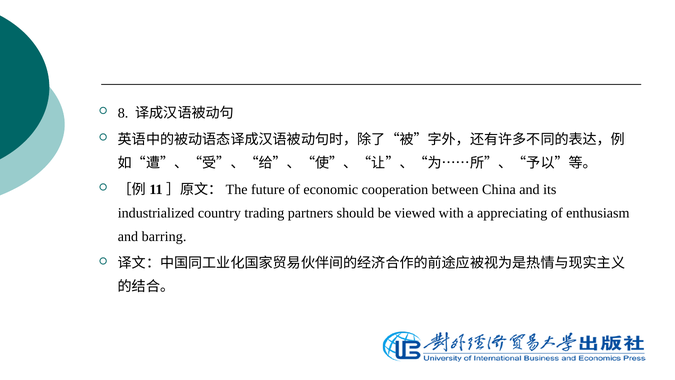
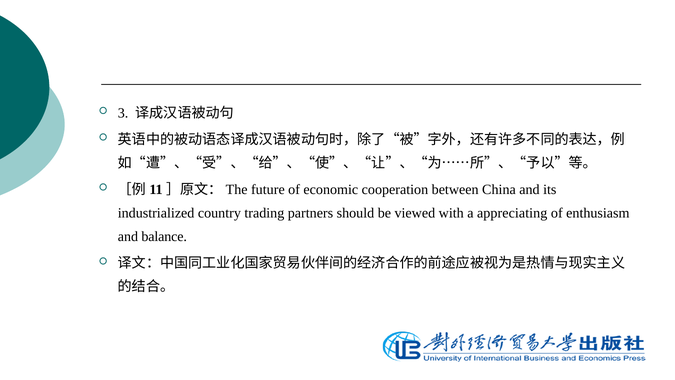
8: 8 -> 3 (123, 113)
barring: barring -> balance (164, 237)
